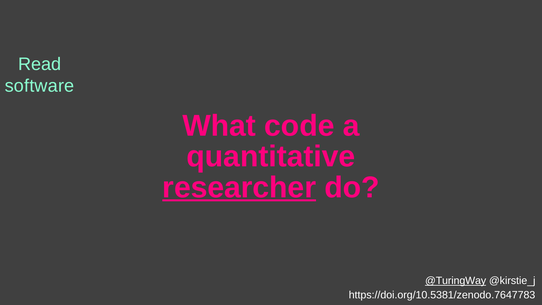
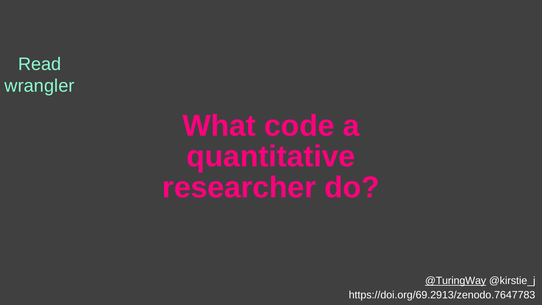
software: software -> wrangler (40, 86)
researcher underline: present -> none (239, 187)
https://doi.org/10.5381/zenodo.7647783: https://doi.org/10.5381/zenodo.7647783 -> https://doi.org/69.2913/zenodo.7647783 (442, 295)
